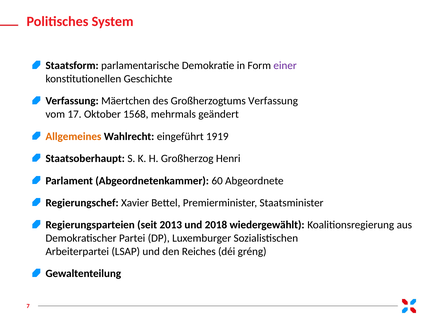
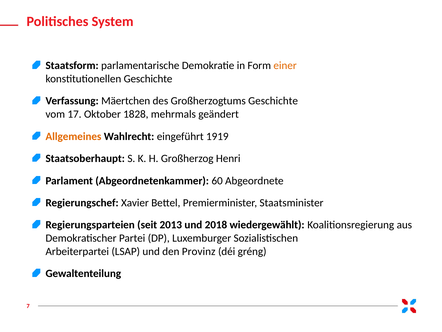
einer colour: purple -> orange (285, 65)
Großherzogtums Verfassung: Verfassung -> Geschichte (273, 101)
1568: 1568 -> 1828 (136, 114)
Reiches: Reiches -> Provinz (199, 251)
